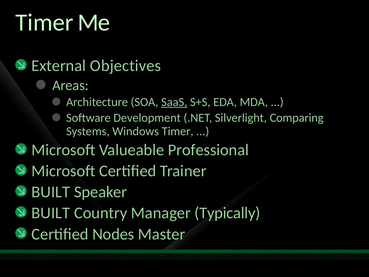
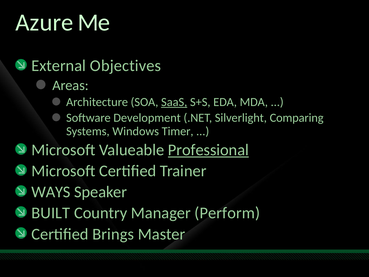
Timer: Timer -> Azure (44, 22)
Professional underline: none -> present (208, 150)
BUILT: BUILT -> WAYS (51, 192)
Typically: Typically -> Perform (227, 213)
Nodes: Nodes -> Brings (113, 234)
